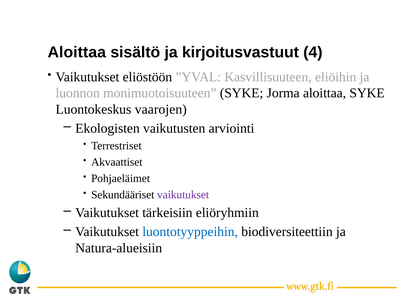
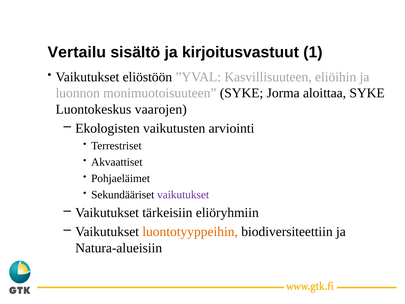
Aloittaa: Aloittaa -> Vertailu (77, 52)
4: 4 -> 1 (313, 52)
luontotyyppeihin colour: blue -> orange (190, 231)
